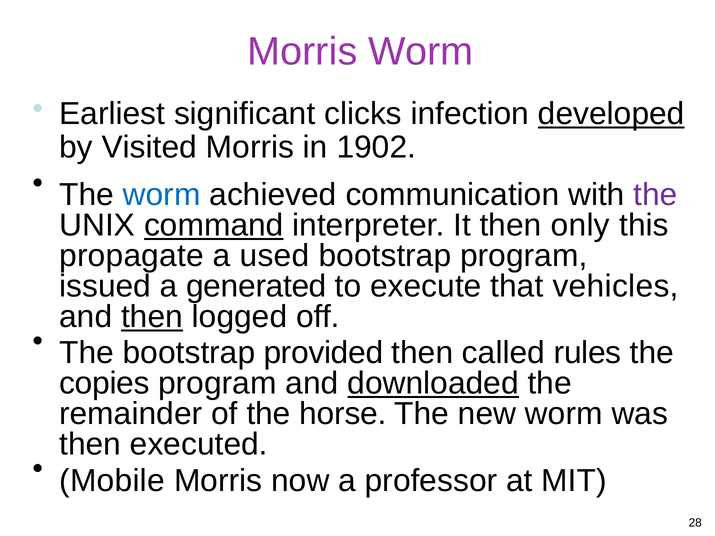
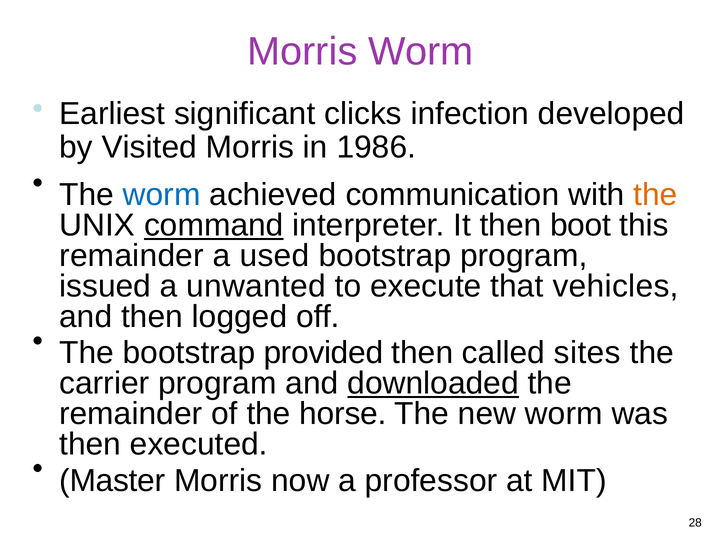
developed underline: present -> none (611, 114)
1902: 1902 -> 1986 (376, 147)
the colour: purple -> orange (655, 195)
only: only -> boot (580, 225)
propagate: propagate -> remainder (132, 256)
generated: generated -> unwanted (256, 286)
then underline: present -> none (152, 317)
rules: rules -> sites (587, 353)
copies: copies -> carrier (104, 384)
Mobile: Mobile -> Master (112, 481)
